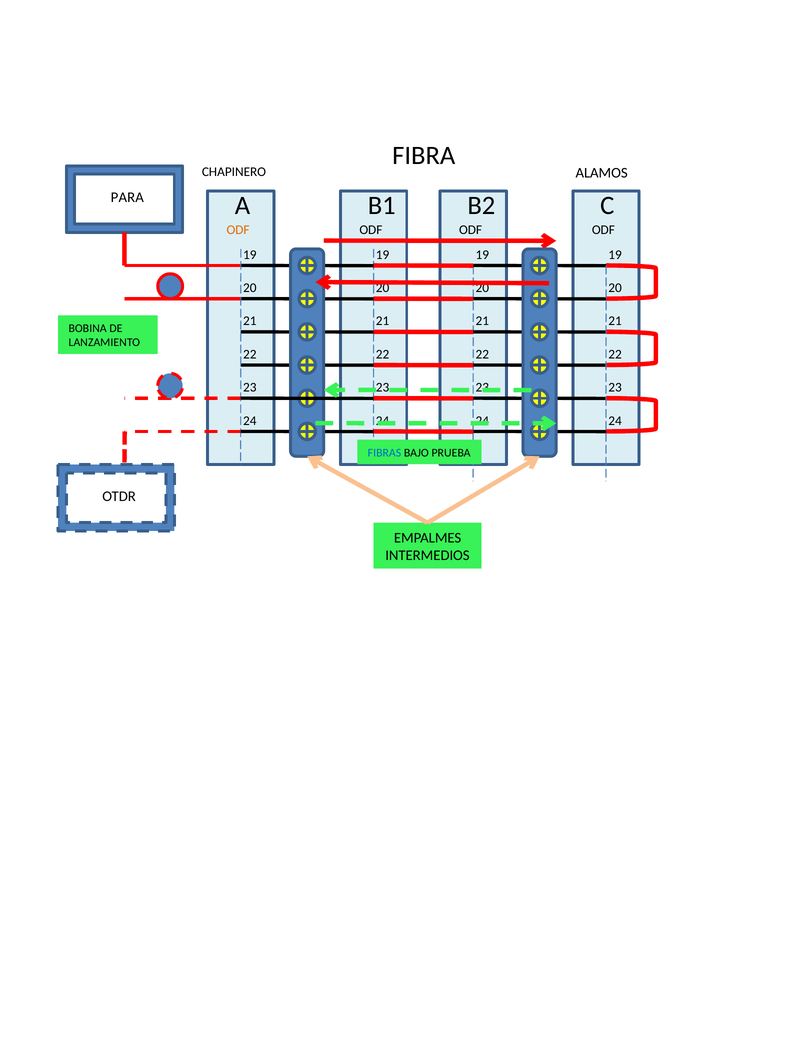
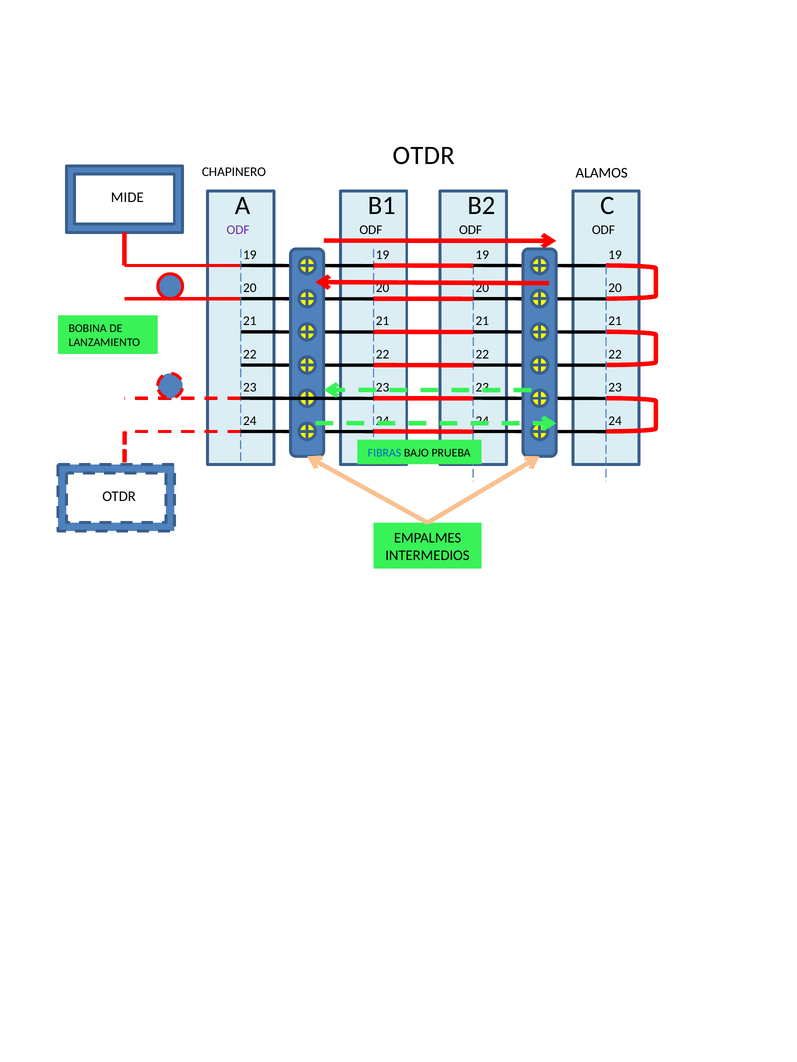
FIBRA: FIBRA -> OTDR (424, 156)
PARA: PARA -> MIDE (127, 198)
ODF colour: orange -> purple (238, 230)
